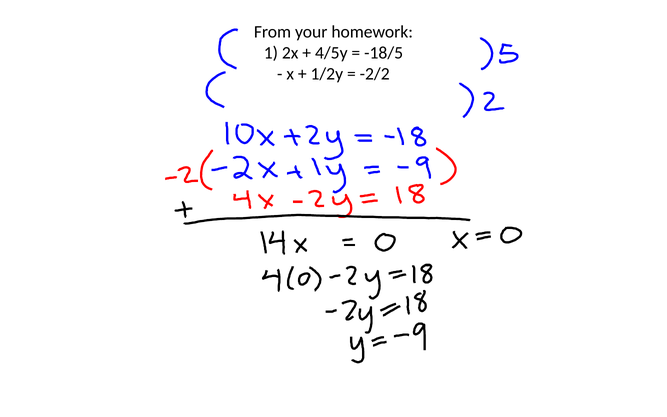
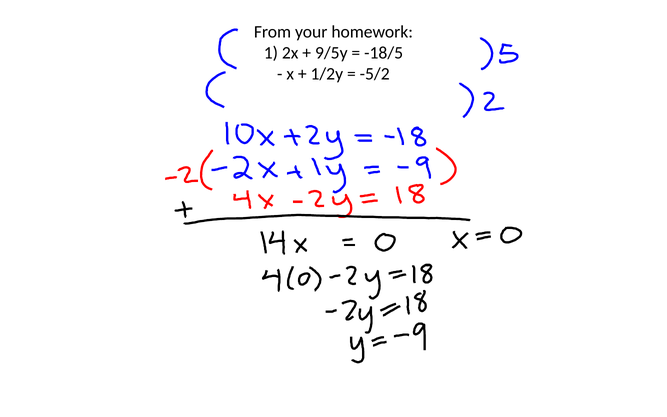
4/5y: 4/5y -> 9/5y (331, 53)
-2/2: -2/2 -> -5/2 (375, 74)
